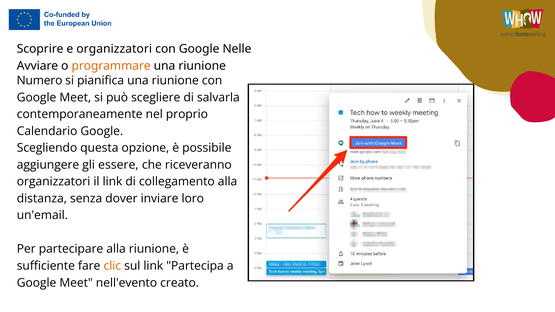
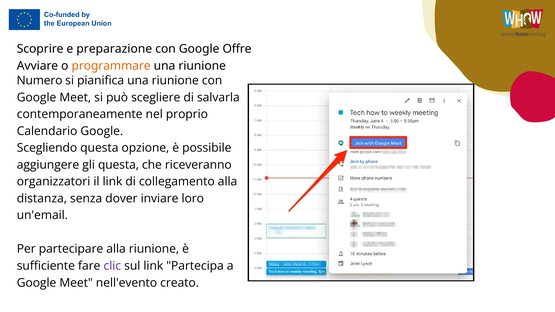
e organizzatori: organizzatori -> preparazione (114, 49)
Nelle: Nelle -> Offre (237, 49)
gli essere: essere -> questa (118, 165)
clic colour: orange -> purple (112, 266)
